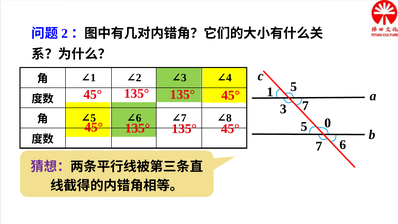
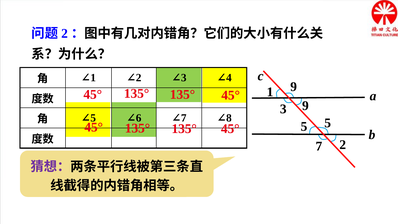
1 5: 5 -> 9 (294, 87)
3 7: 7 -> 9 (305, 106)
5 0: 0 -> 5 (328, 123)
6: 6 -> 2 (343, 145)
